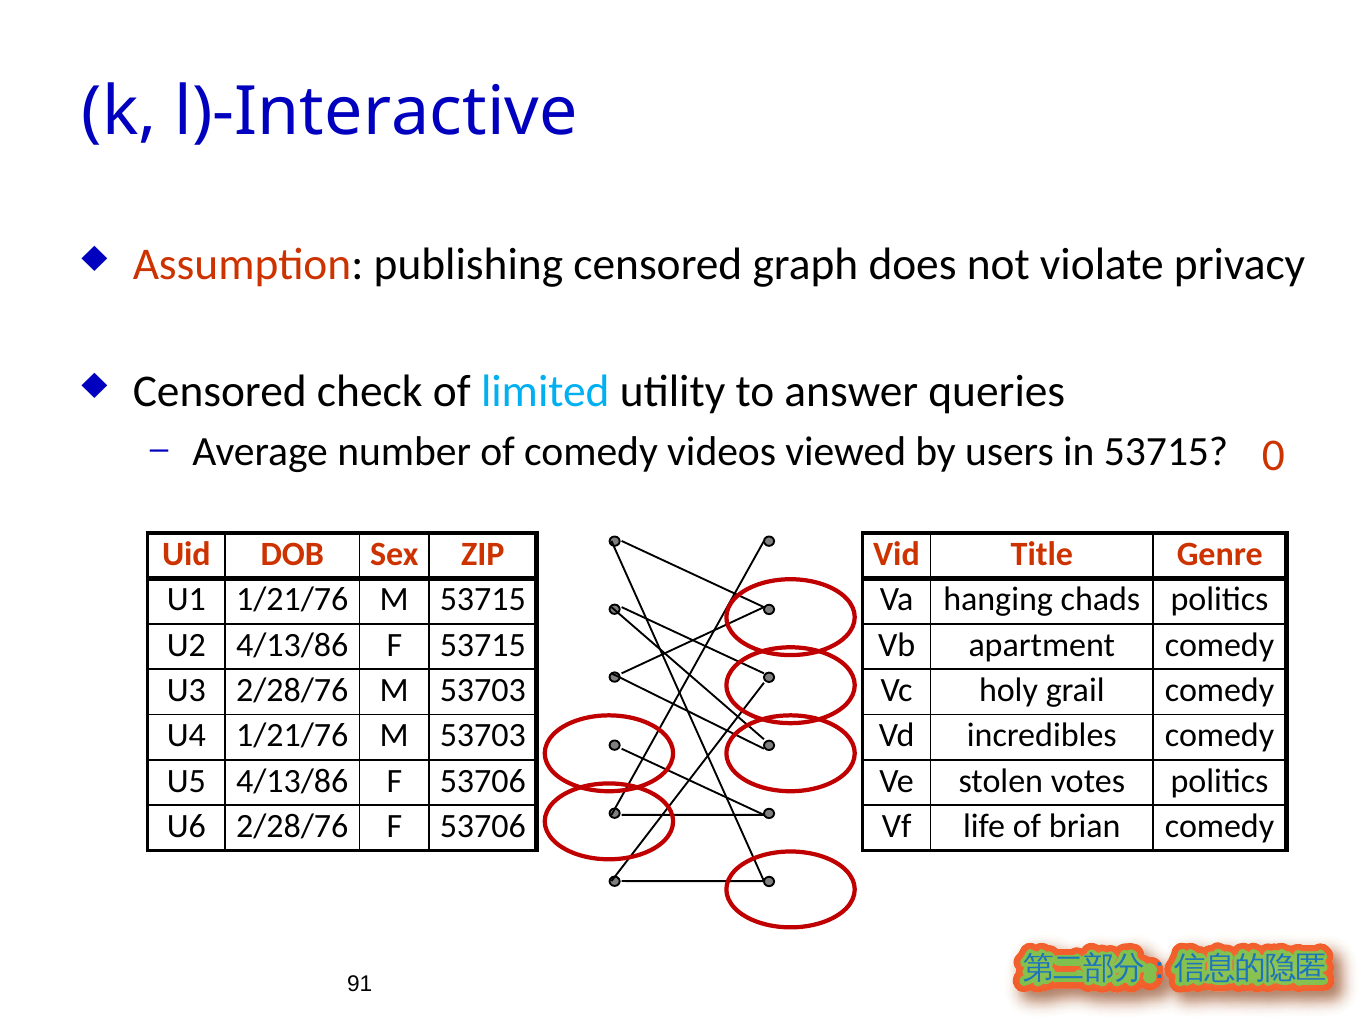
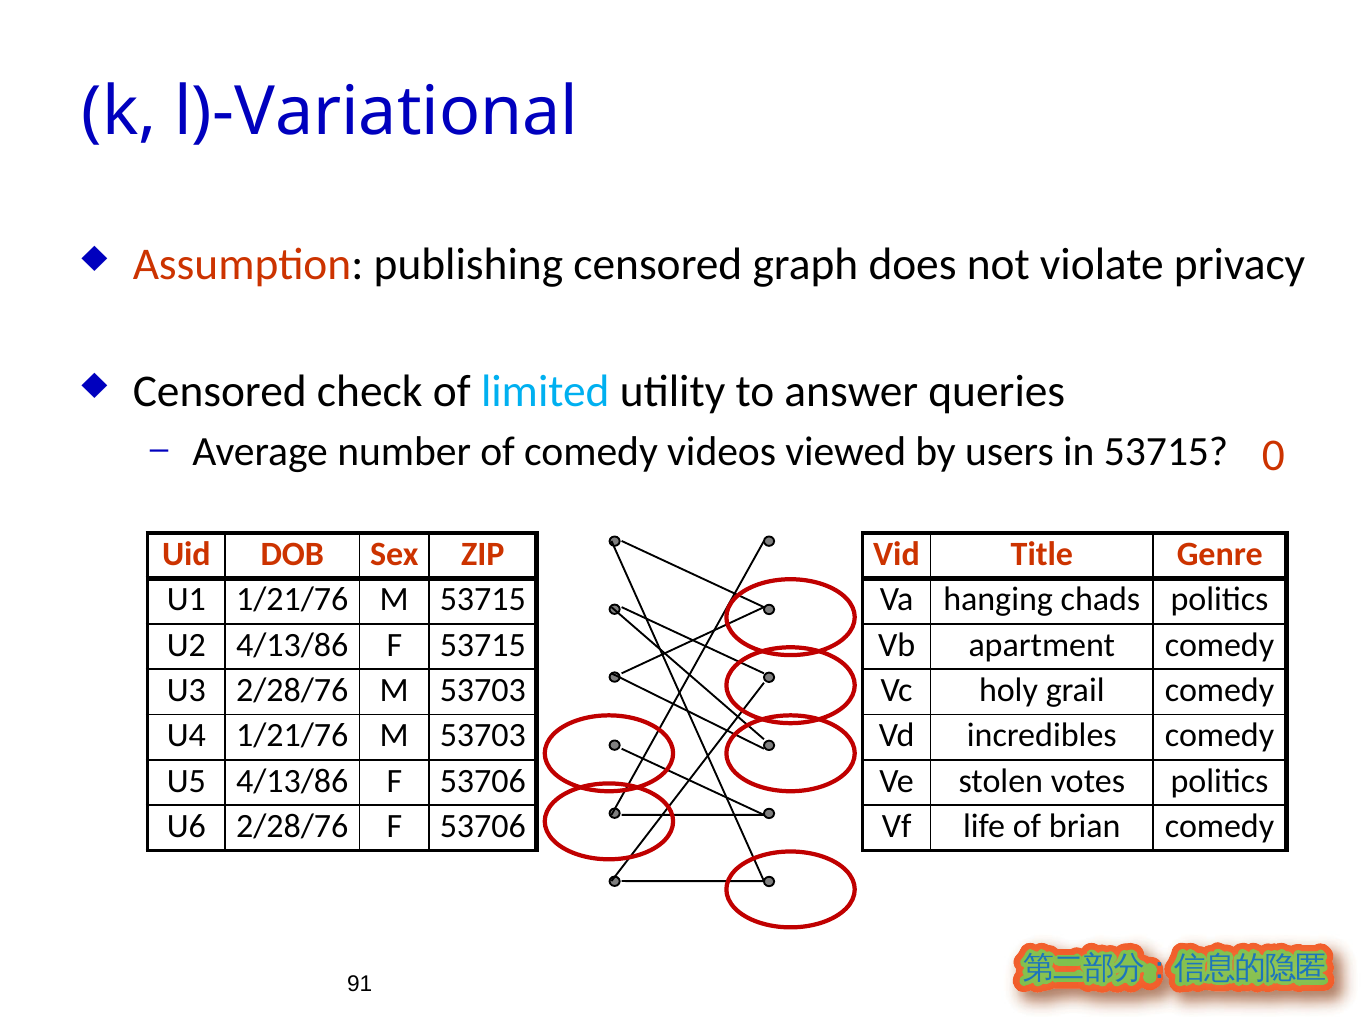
l)-Interactive: l)-Interactive -> l)-Variational (376, 113)
